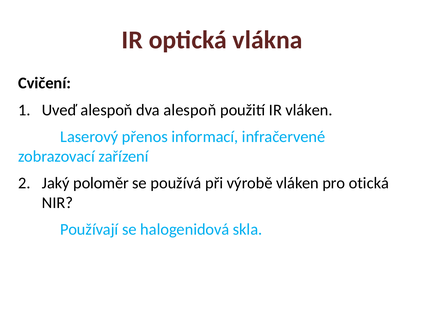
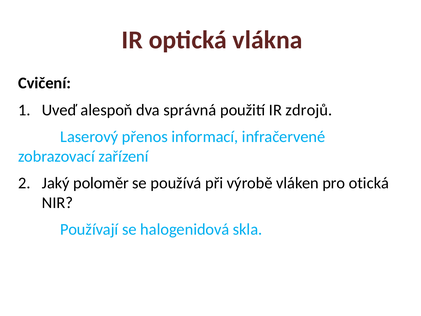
dva alespoň: alespoň -> správná (190, 110)
IR vláken: vláken -> zdrojů (309, 110)
